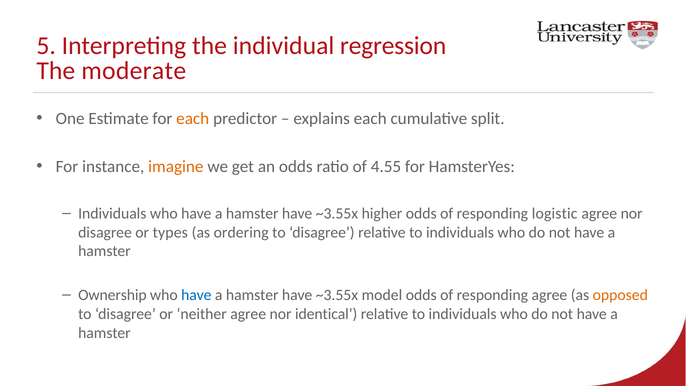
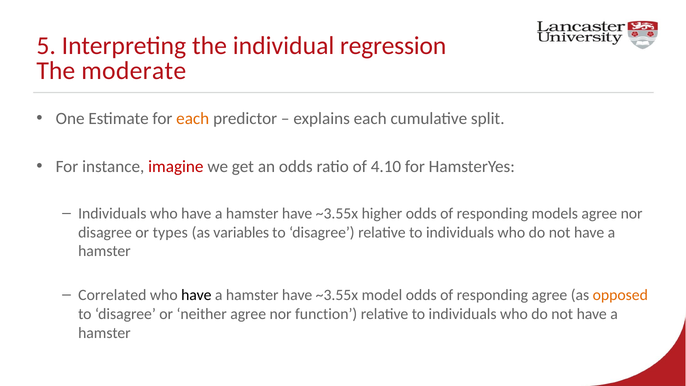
imagine colour: orange -> red (176, 167)
4.55: 4.55 -> 4.10 (386, 167)
logistic: logistic -> models (555, 213)
ordering: ordering -> variables (241, 232)
Ownership: Ownership -> Correlated (112, 295)
have colour: blue -> black (196, 295)
identical: identical -> function (326, 314)
